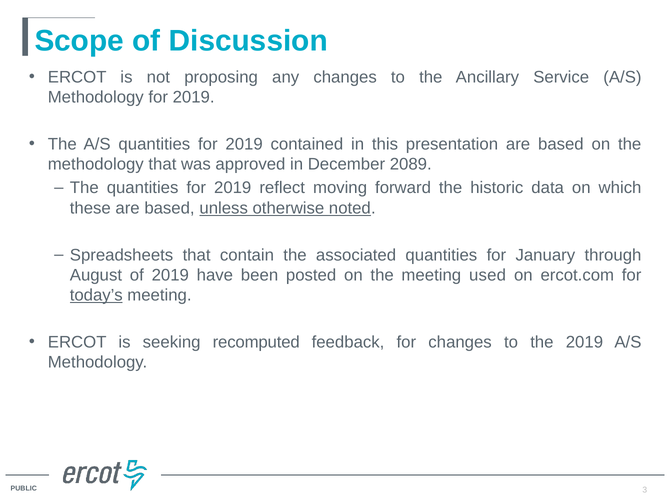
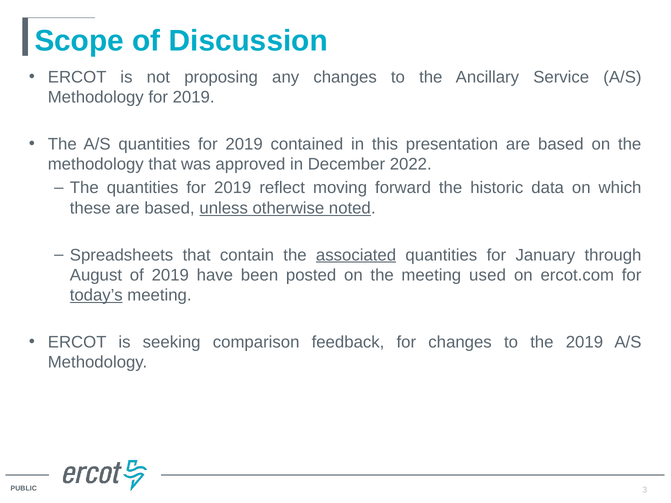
2089: 2089 -> 2022 (411, 165)
associated underline: none -> present (356, 255)
recomputed: recomputed -> comparison (256, 342)
